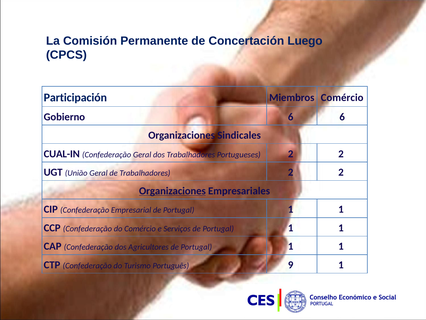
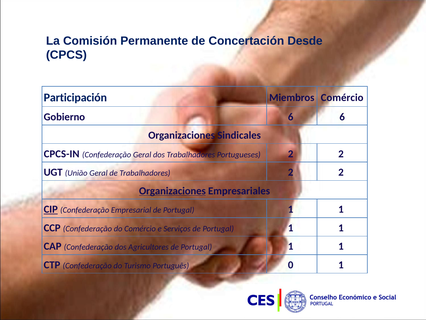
Luego: Luego -> Desde (305, 41)
CUAL-IN: CUAL-IN -> CPCS-IN (62, 154)
CIP underline: none -> present (51, 209)
9: 9 -> 0 (291, 265)
